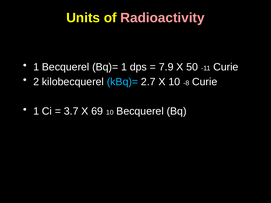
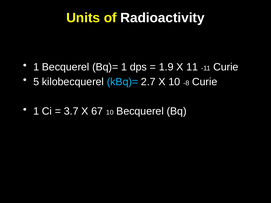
Radioactivity colour: pink -> white (162, 18)
7.9: 7.9 -> 1.9 (166, 67)
50: 50 -> 11 (192, 67)
2: 2 -> 5 (36, 82)
69: 69 -> 67 (97, 111)
